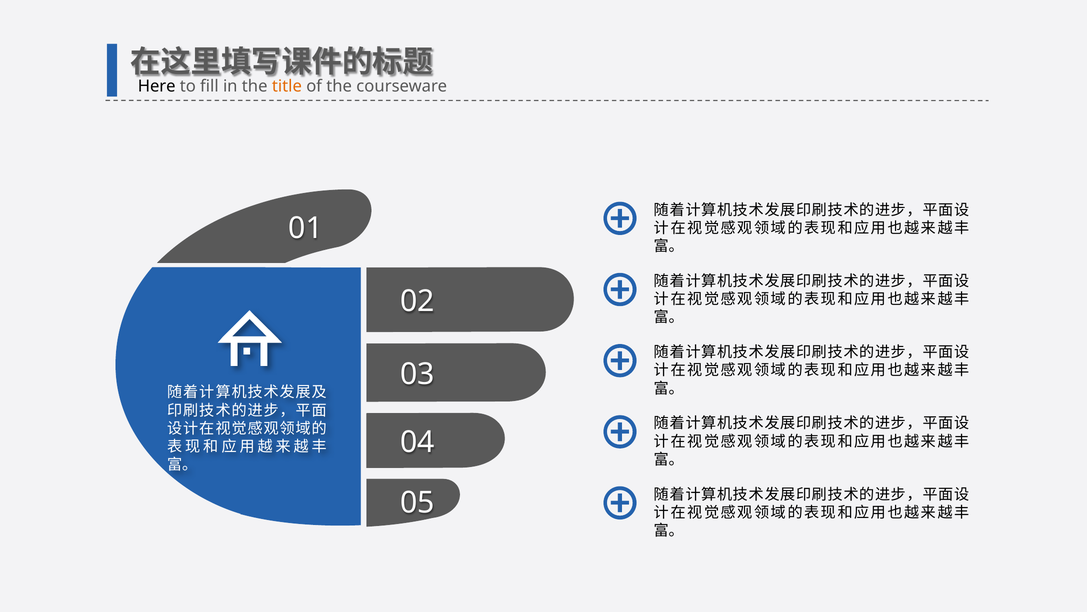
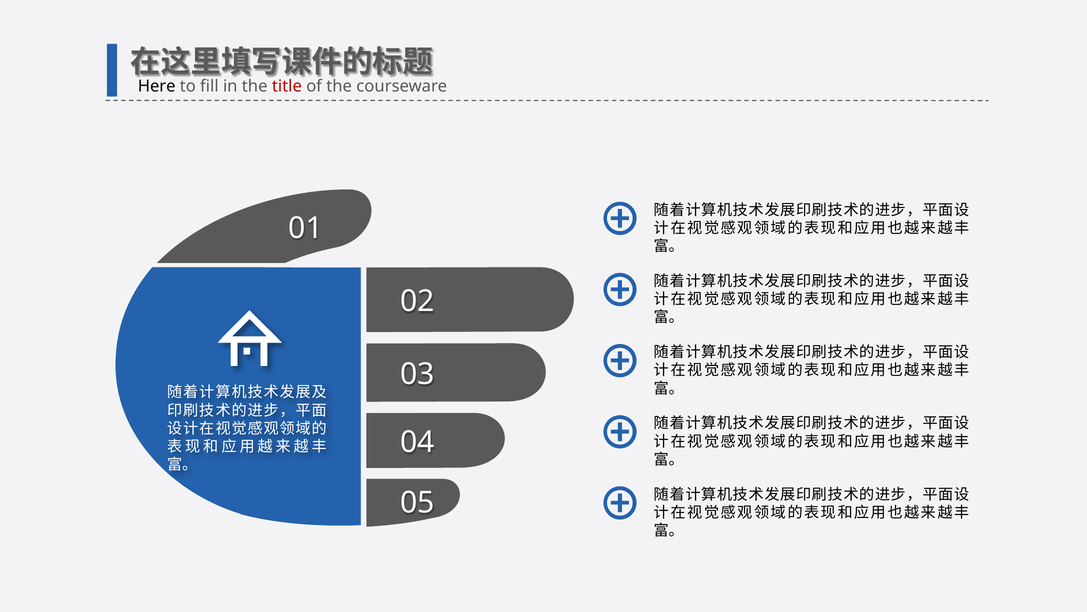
title colour: orange -> red (287, 86)
